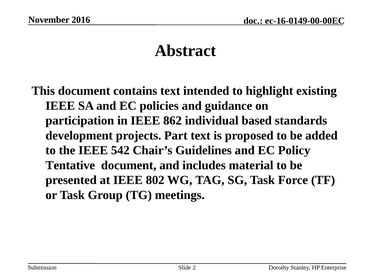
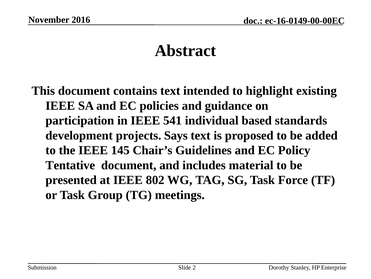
862: 862 -> 541 (173, 120)
Part: Part -> Says (176, 135)
542: 542 -> 145 (120, 150)
